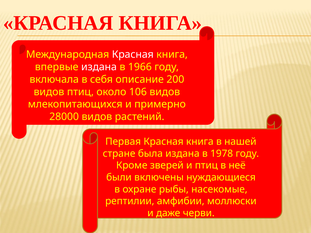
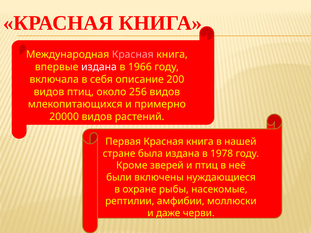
Красная colour: white -> pink (133, 55)
106: 106 -> 256 (138, 92)
28000: 28000 -> 20000 (64, 117)
